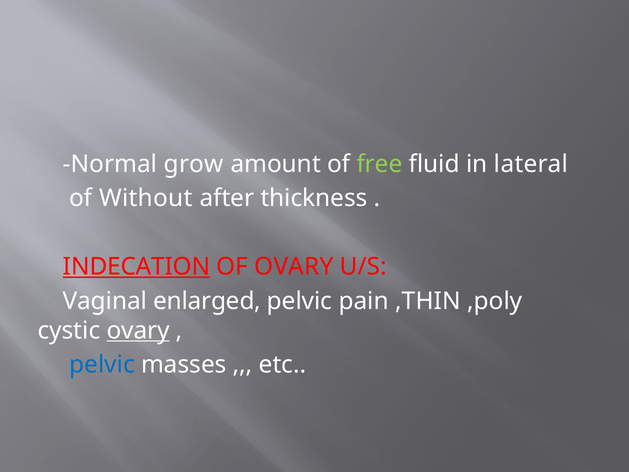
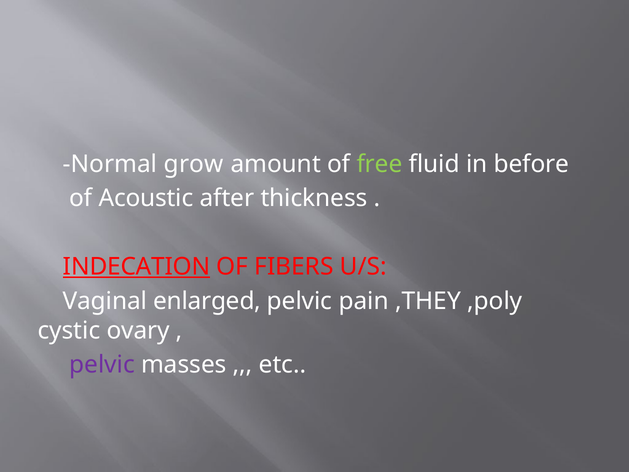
lateral: lateral -> before (531, 164)
Without: Without -> Acoustic (146, 198)
OF OVARY: OVARY -> FIBERS (294, 267)
,THIN: ,THIN -> ,THEY (428, 301)
ovary underline: present -> none (138, 330)
pelvic colour: blue -> purple (102, 365)
